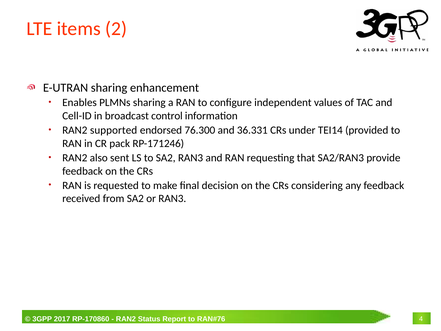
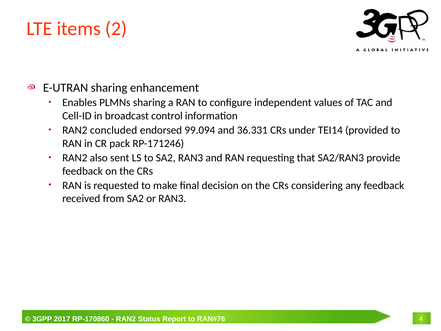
supported: supported -> concluded (114, 130)
76.300: 76.300 -> 99.094 (200, 130)
